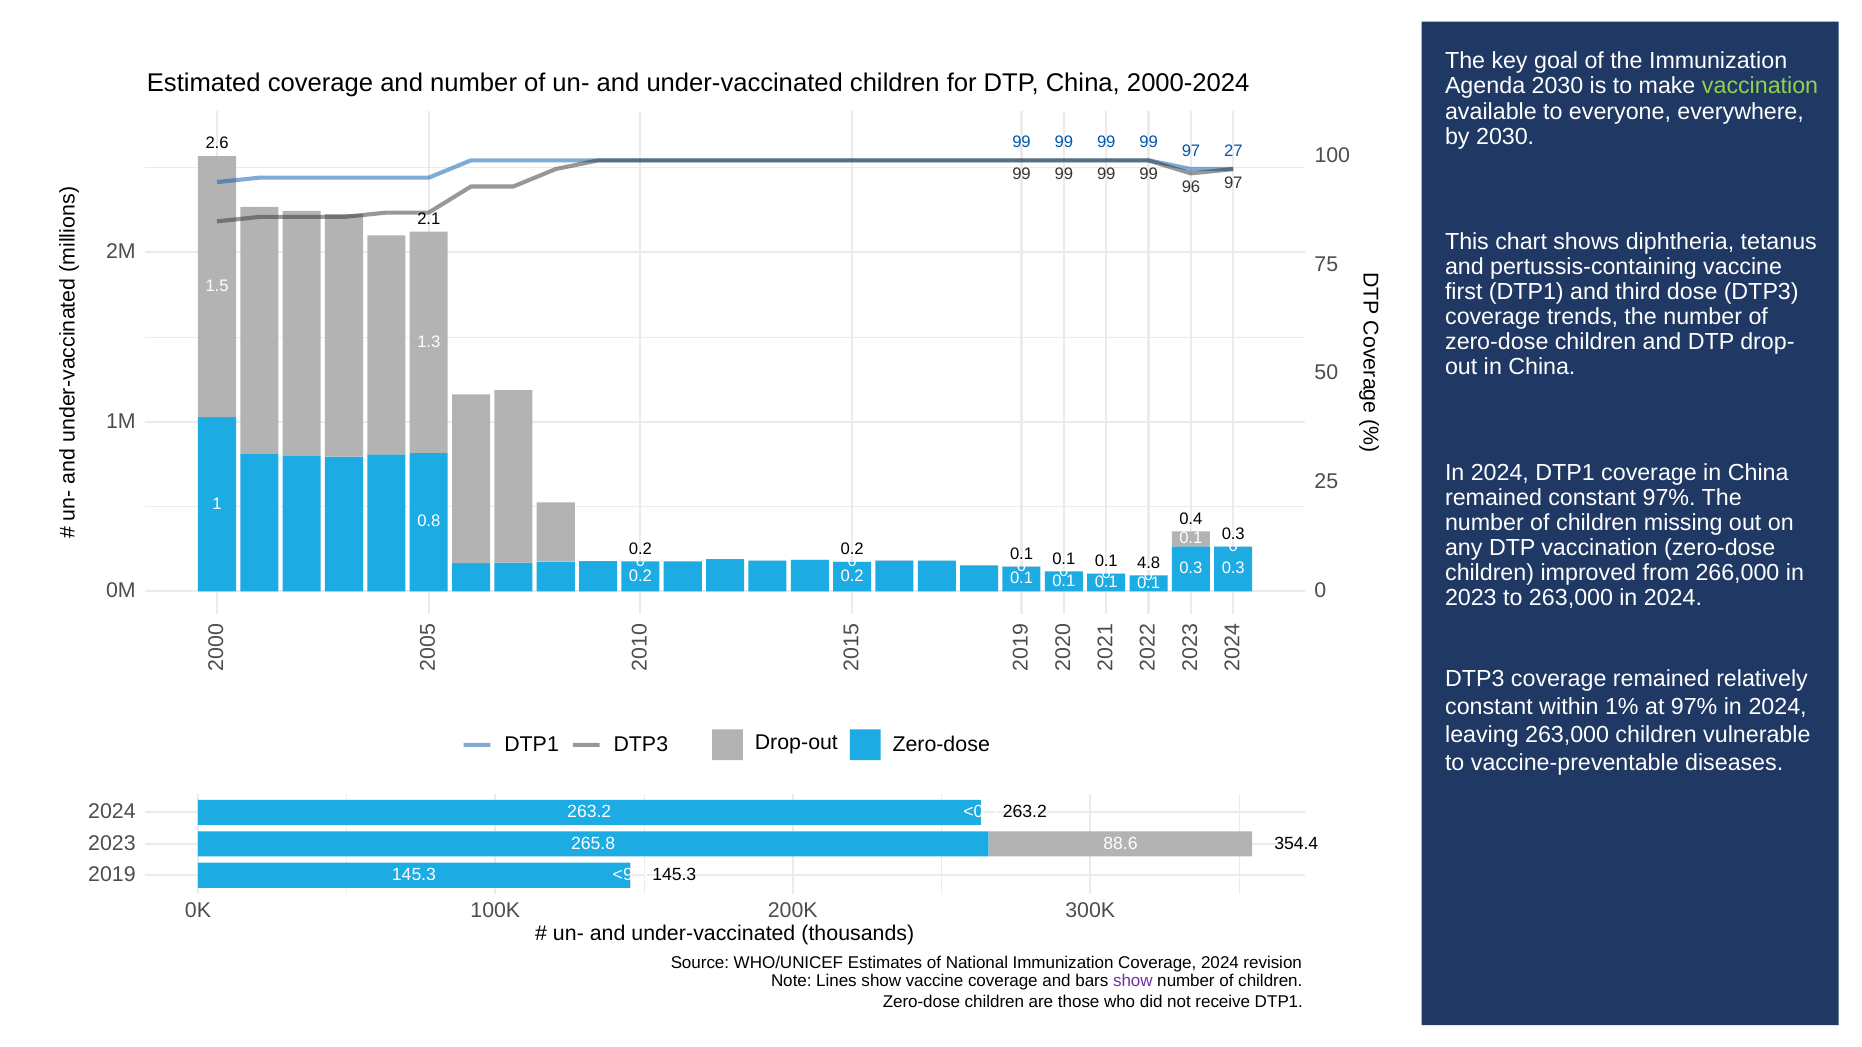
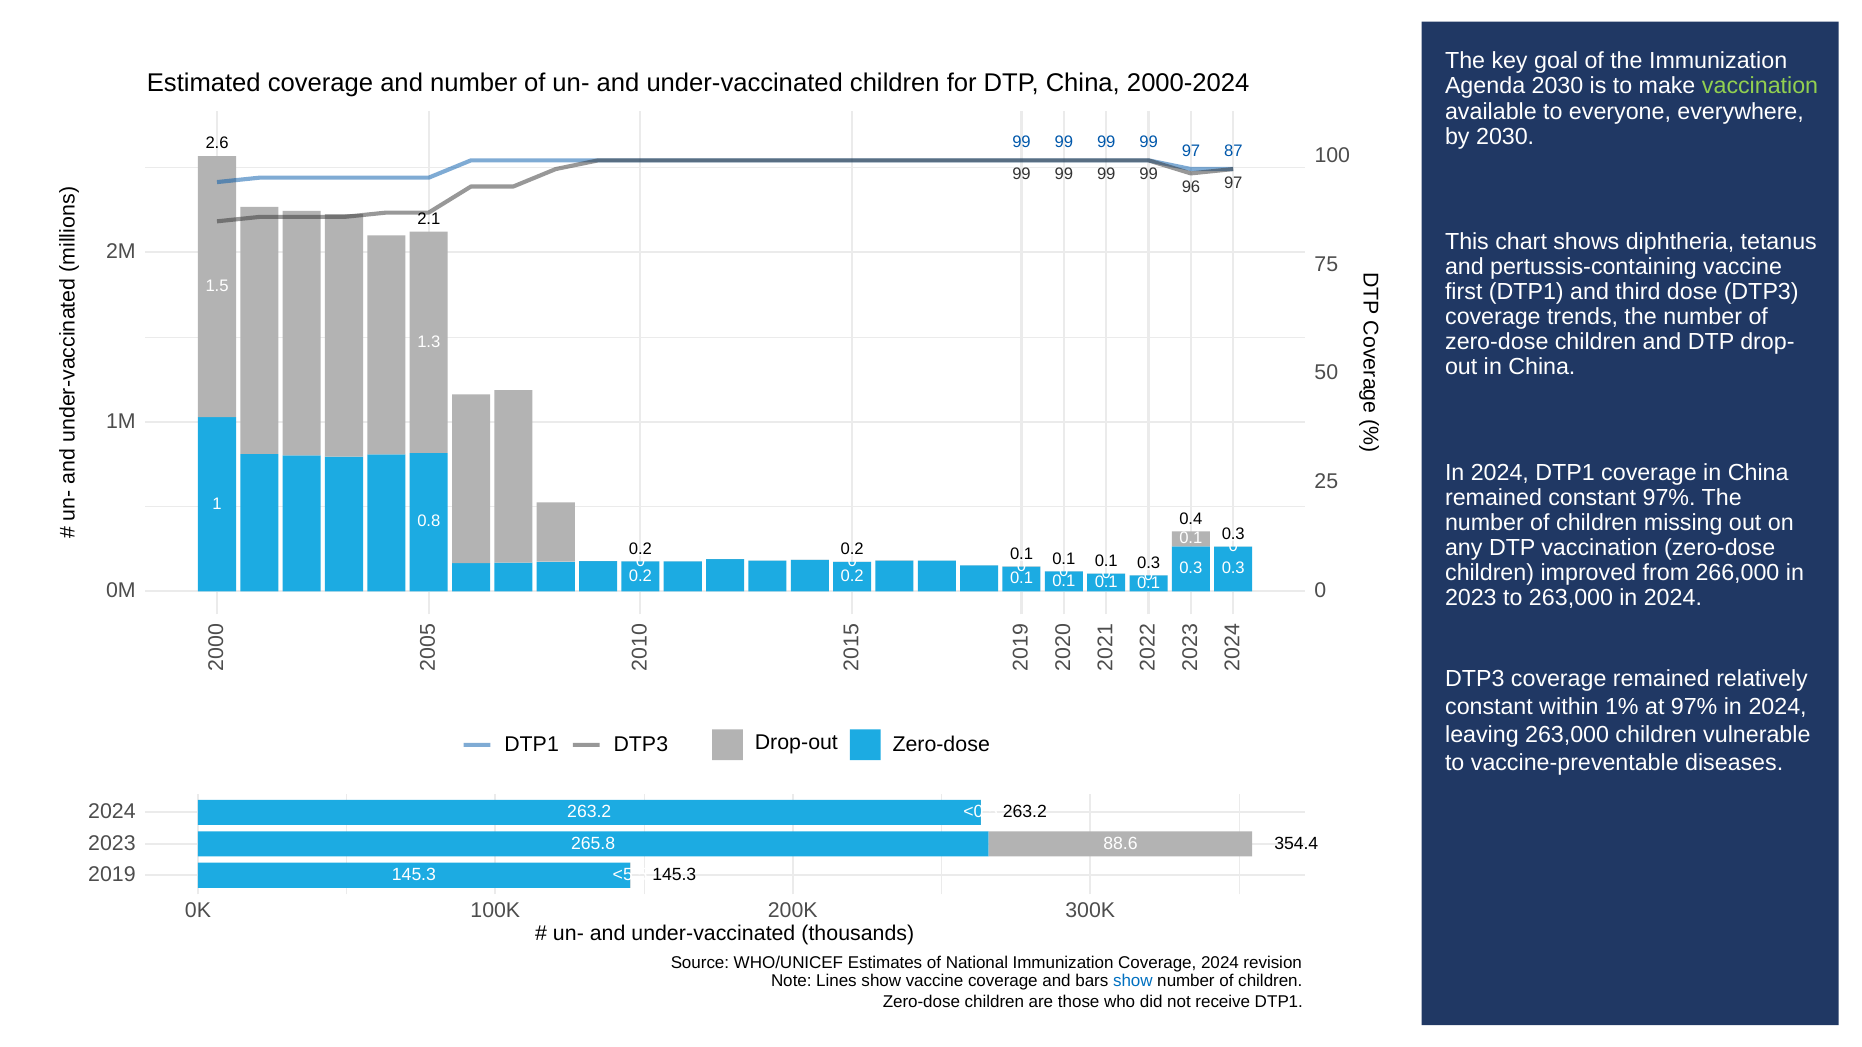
27: 27 -> 87 (1233, 151)
4.8: 4.8 -> 0.3 (1149, 563)
<9.5: <9.5 -> <5.5 (630, 875)
show colour: purple -> blue (1133, 982)
